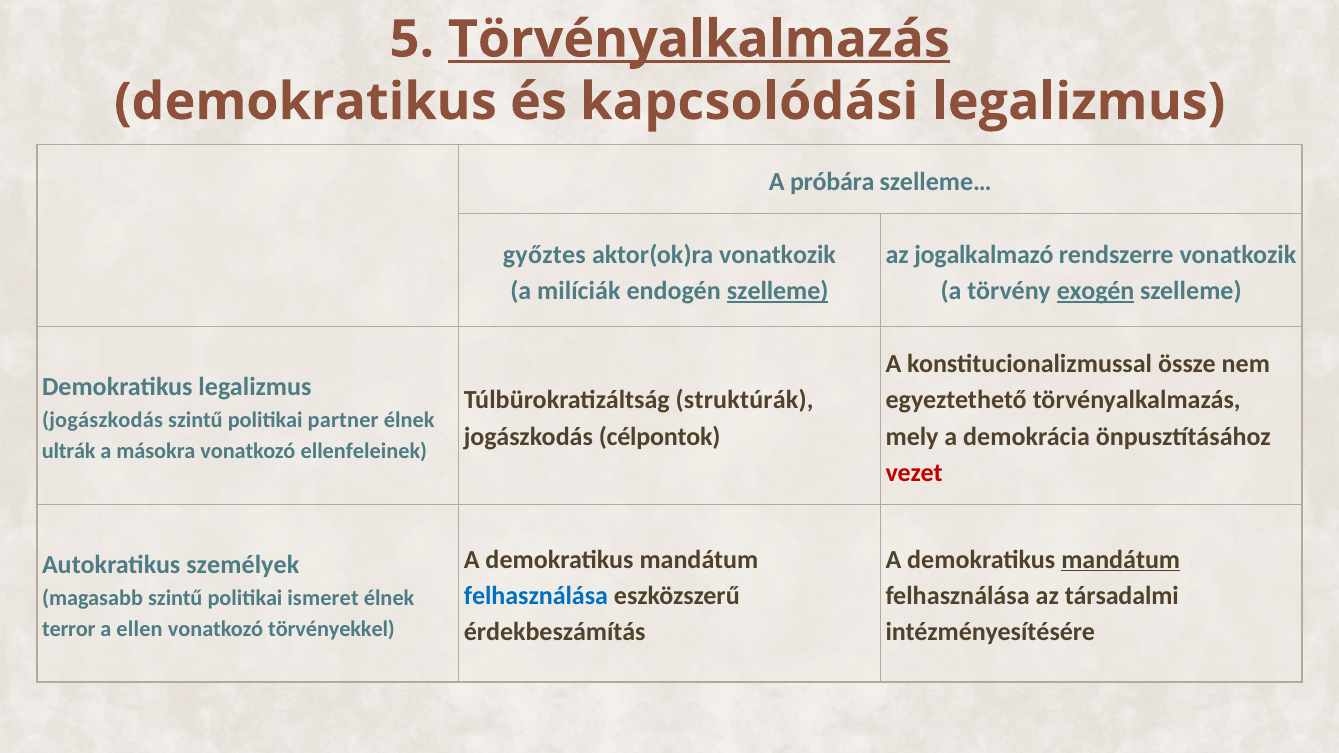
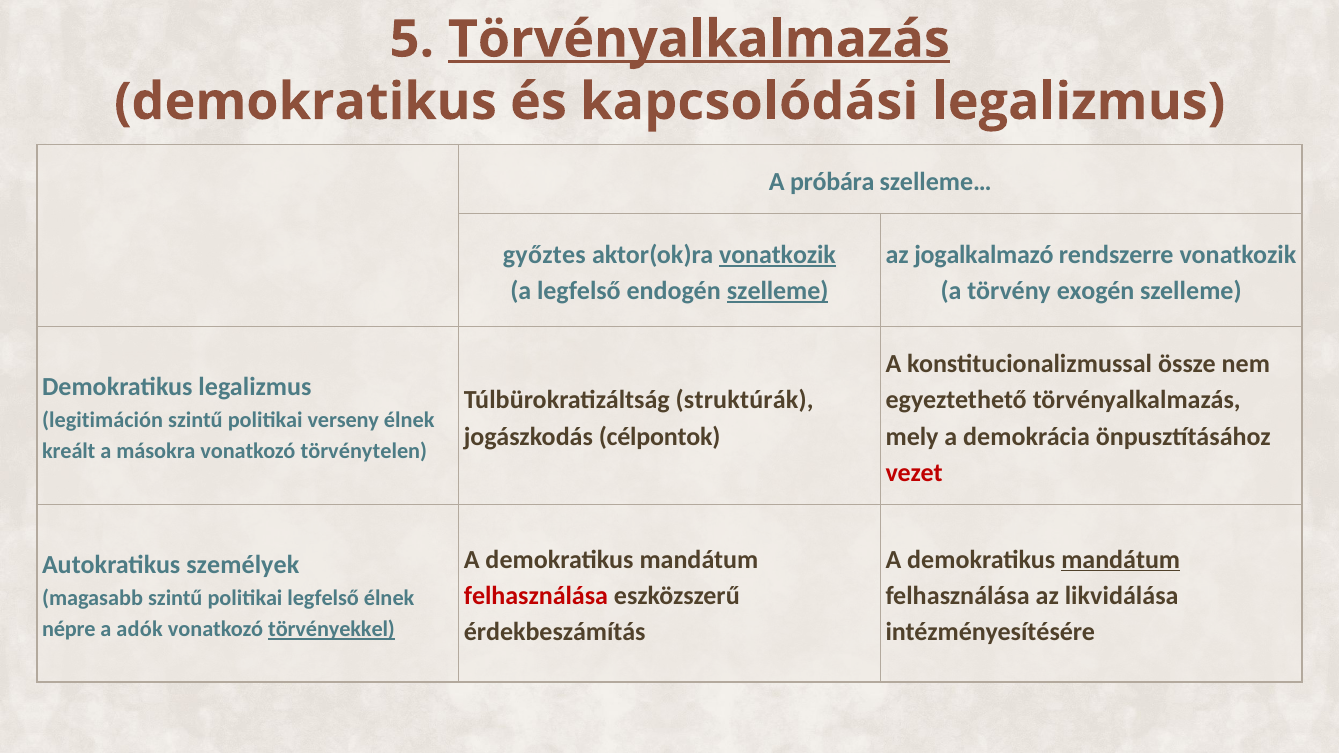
vonatkozik underline: none -> present (778, 255)
a milíciák: milíciák -> legfelső (579, 291)
exogén underline: present -> none (1096, 291)
jogászkodás: jogászkodás -> legitimáción (103, 420)
partner: partner -> verseny (343, 420)
ultrák: ultrák -> kreált (69, 452)
ellenfeleinek: ellenfeleinek -> törvénytelen (364, 452)
felhasználása colour: blue -> red (536, 596)
társadalmi: társadalmi -> likvidálása (1122, 596)
politikai ismeret: ismeret -> legfelső (323, 598)
terror: terror -> népre (69, 629)
ellen: ellen -> adók (140, 629)
törvényekkel underline: none -> present (332, 629)
